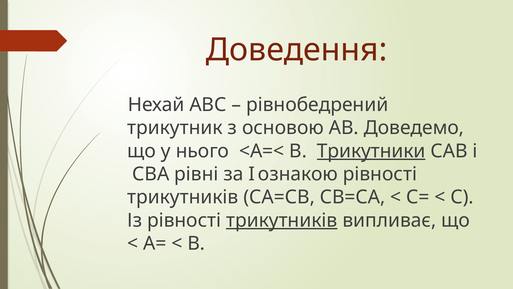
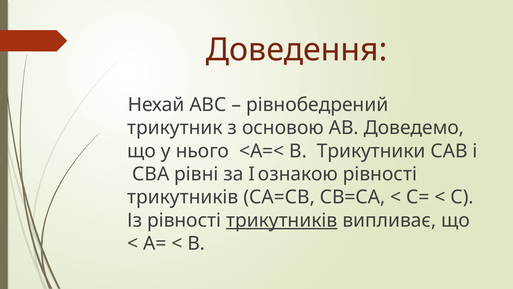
Трикутники underline: present -> none (371, 151)
